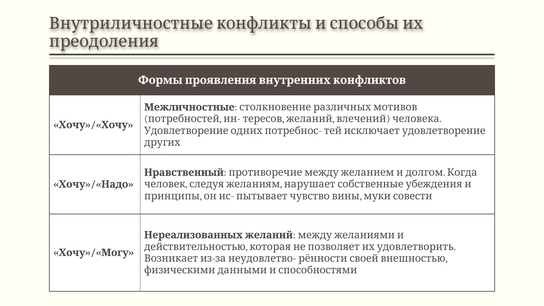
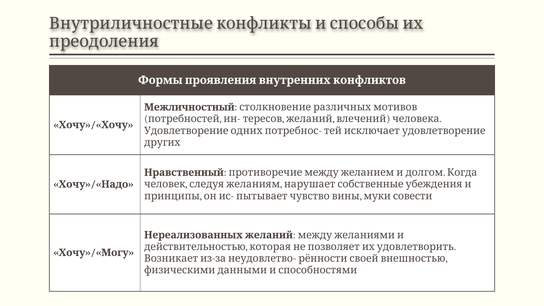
Межличностные: Межличностные -> Межличностный (189, 107)
